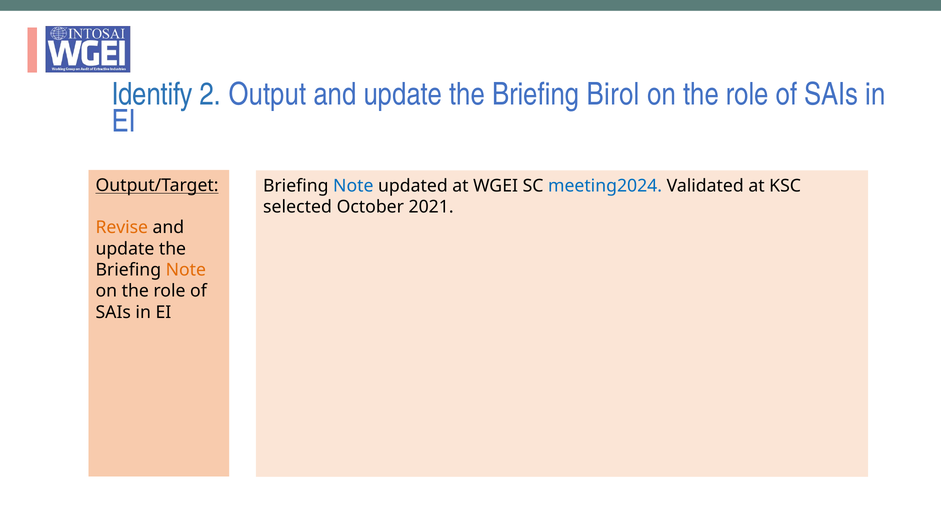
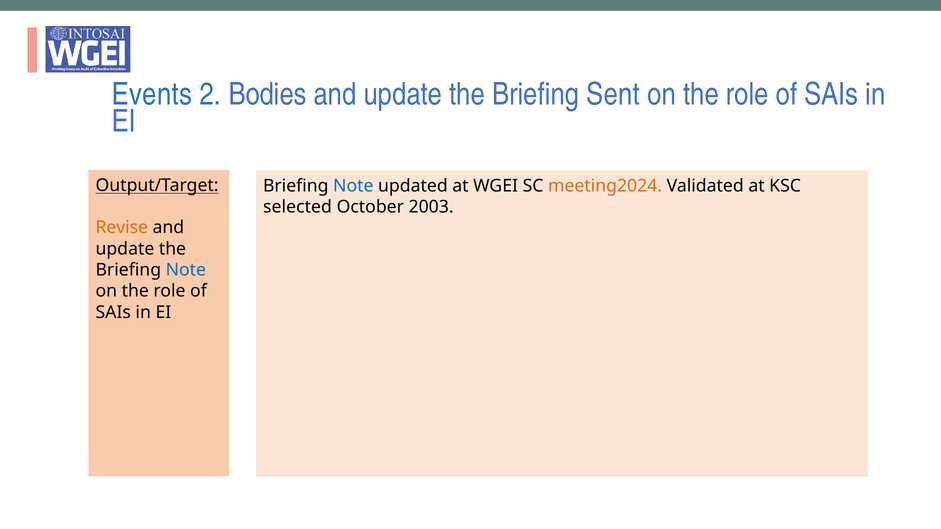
Identify: Identify -> Events (152, 94)
Output: Output -> Bodies (268, 94)
Birol: Birol -> Sent (613, 94)
meeting2024 colour: blue -> orange (605, 186)
2021: 2021 -> 2003 (431, 207)
Note colour: orange -> blue (186, 270)
